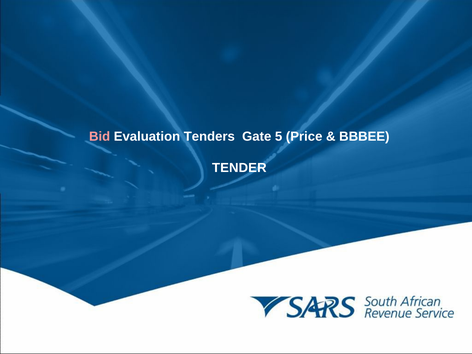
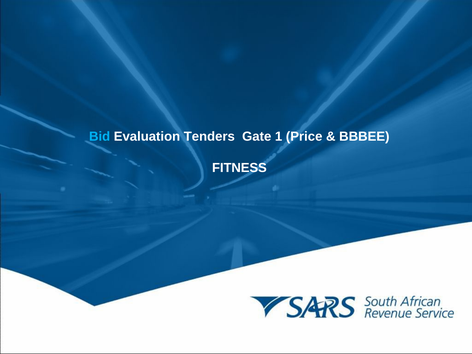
Bid colour: pink -> light blue (100, 136)
5: 5 -> 1 (279, 136)
TENDER: TENDER -> FITNESS (239, 168)
